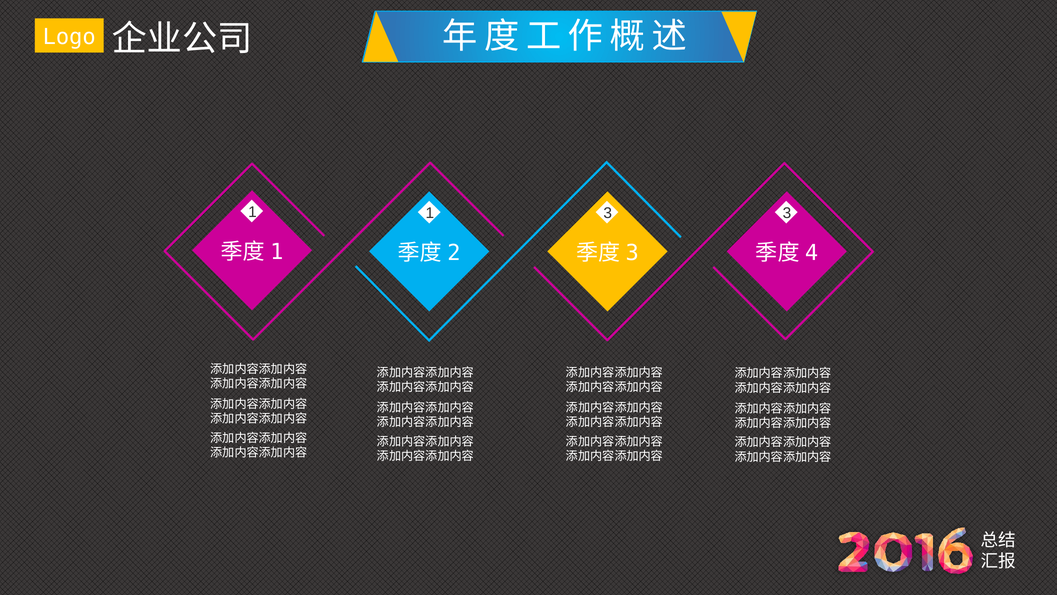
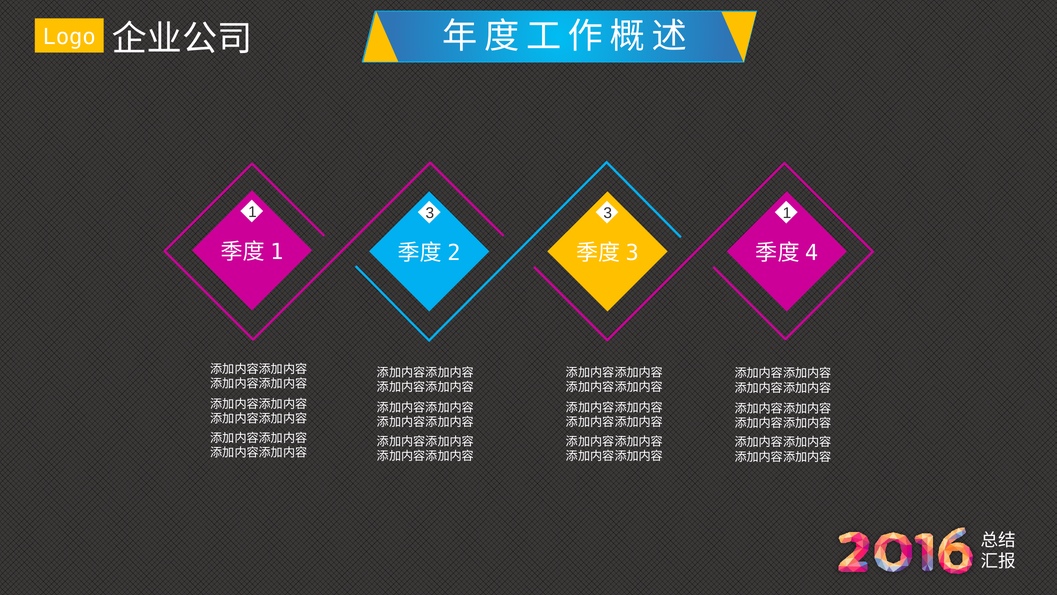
1 1: 1 -> 3 (430, 213)
3 3: 3 -> 1 (787, 213)
